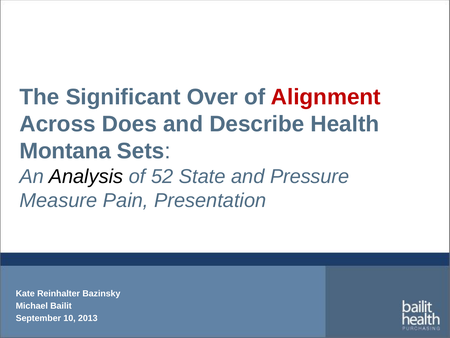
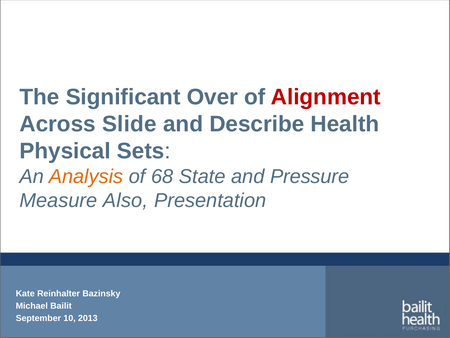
Does: Does -> Slide (129, 124)
Montana: Montana -> Physical (65, 151)
Analysis colour: black -> orange (86, 176)
52: 52 -> 68 (162, 176)
Pain: Pain -> Also (126, 200)
